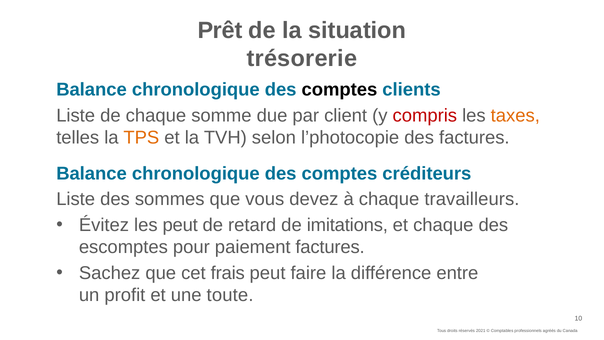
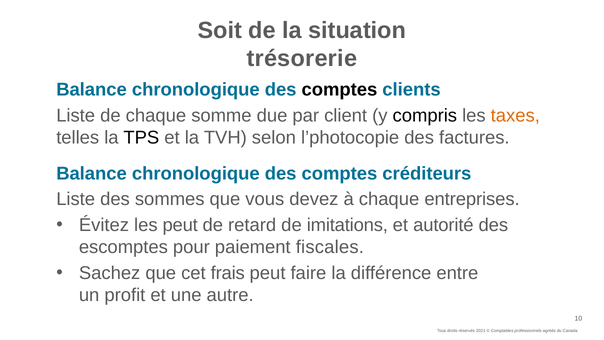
Prêt: Prêt -> Soit (220, 30)
compris colour: red -> black (425, 115)
TPS colour: orange -> black (141, 138)
travailleurs: travailleurs -> entreprises (472, 199)
et chaque: chaque -> autorité (443, 225)
paiement factures: factures -> fiscales (330, 247)
toute: toute -> autre (230, 295)
